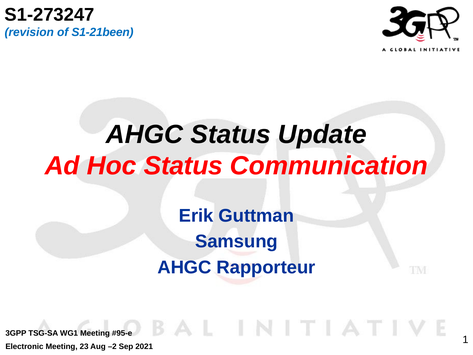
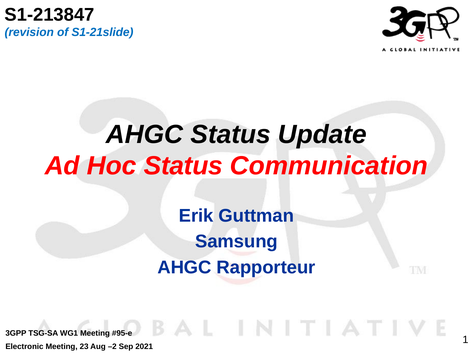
S1-273247: S1-273247 -> S1-213847 (50, 15)
S1-21been: S1-21been -> S1-21slide (102, 32)
